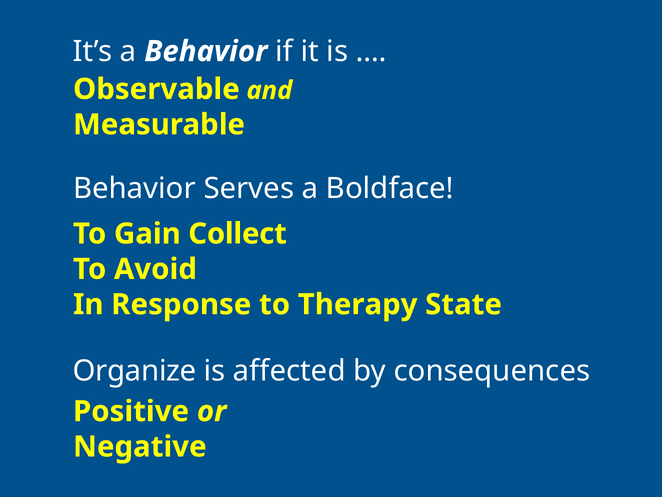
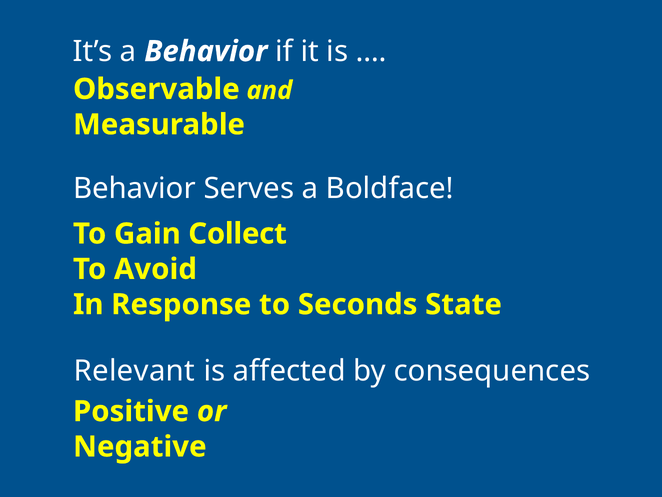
Therapy: Therapy -> Seconds (358, 304)
Organize: Organize -> Relevant (134, 371)
